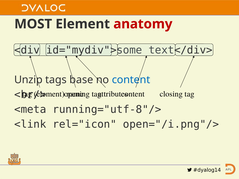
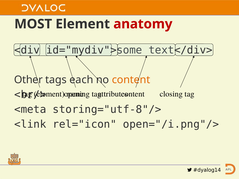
Unzip: Unzip -> Other (28, 80)
base: base -> each (81, 80)
content colour: blue -> orange (131, 80)
running="utf-8"/>: running="utf-8"/> -> storing="utf-8"/> (107, 110)
